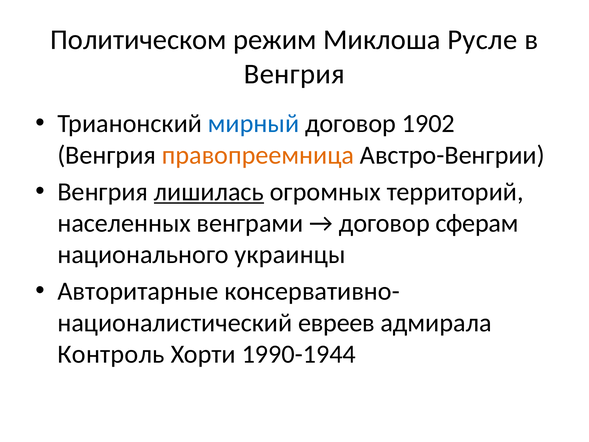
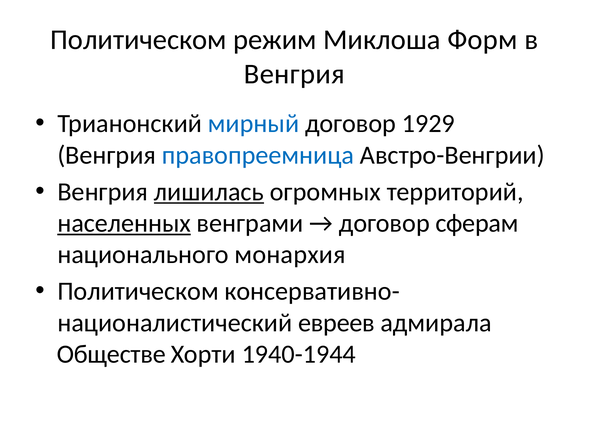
Русле: Русле -> Форм (482, 40)
1902: 1902 -> 1929 (428, 124)
правопреемница colour: orange -> blue (258, 155)
населенных underline: none -> present (124, 223)
украинцы: украинцы -> монархия (290, 254)
Авторитарные: Авторитарные -> Политическом (138, 291)
Контроль: Контроль -> Обществе (111, 354)
1990-1944: 1990-1944 -> 1940-1944 (299, 354)
